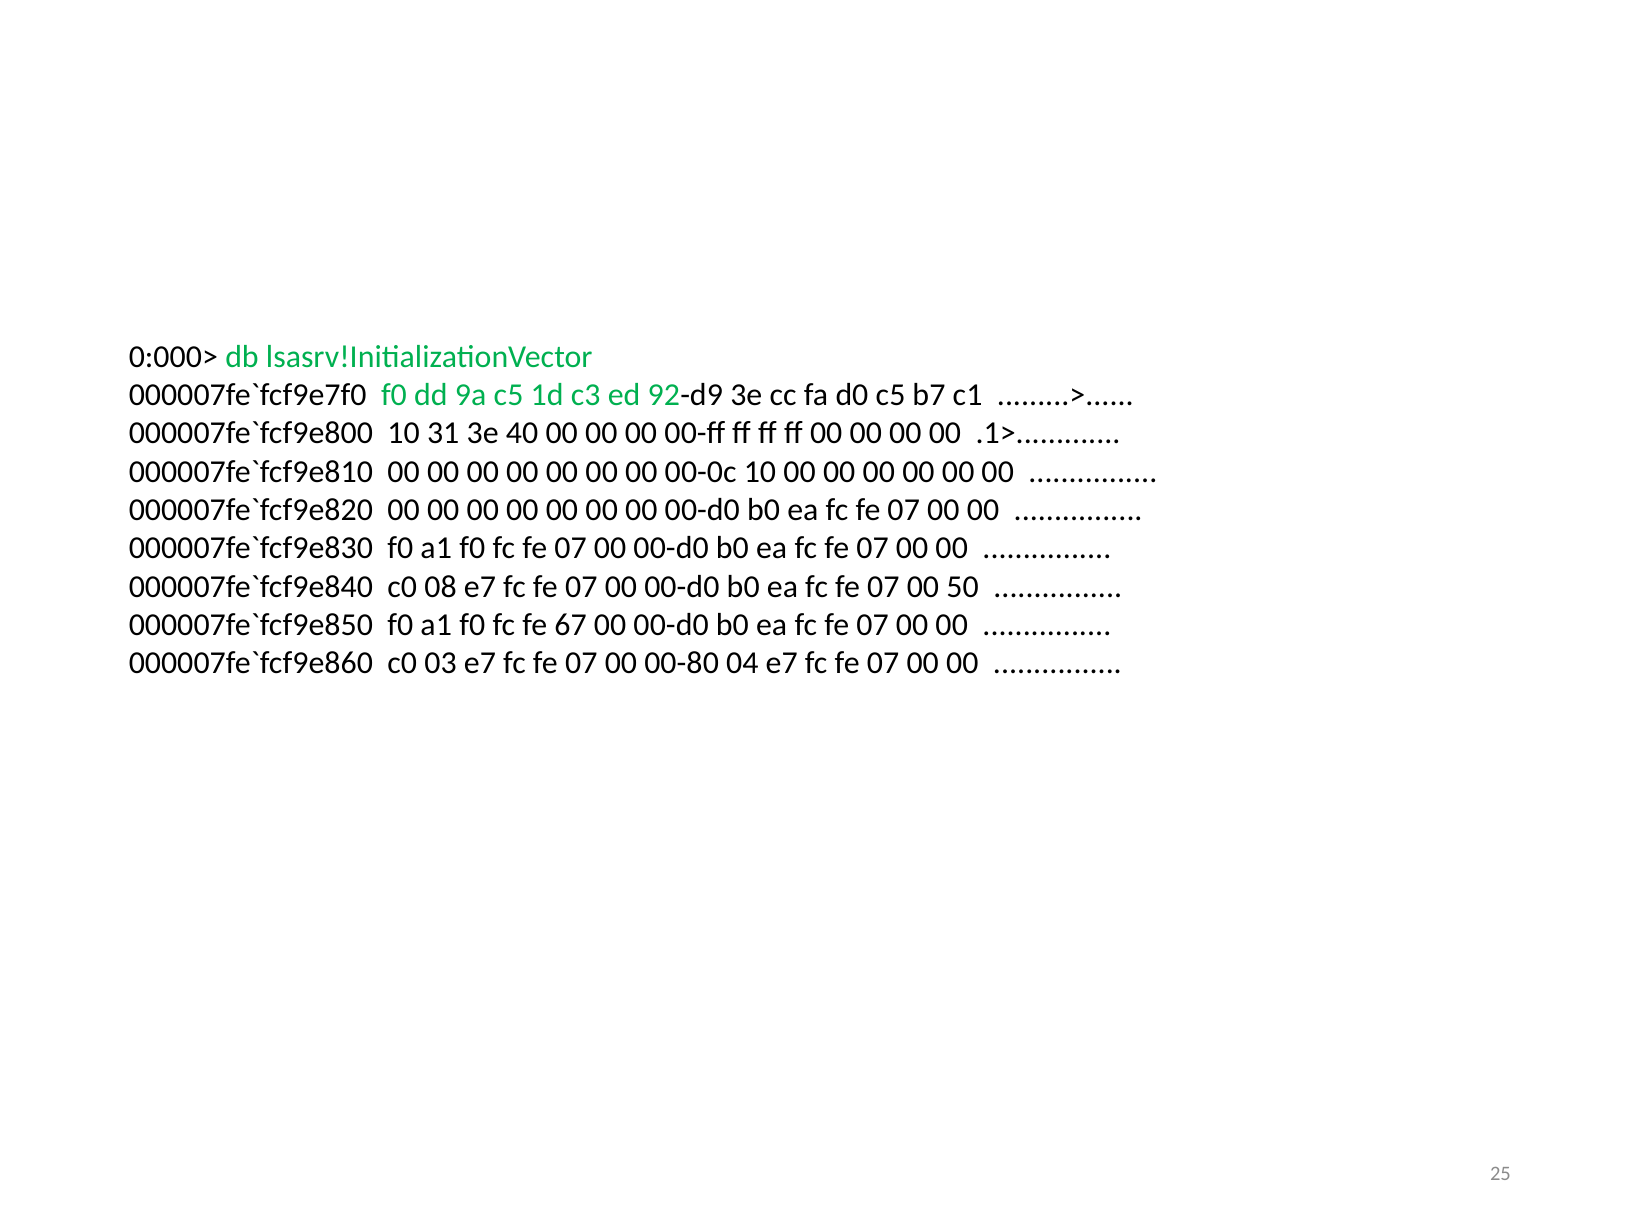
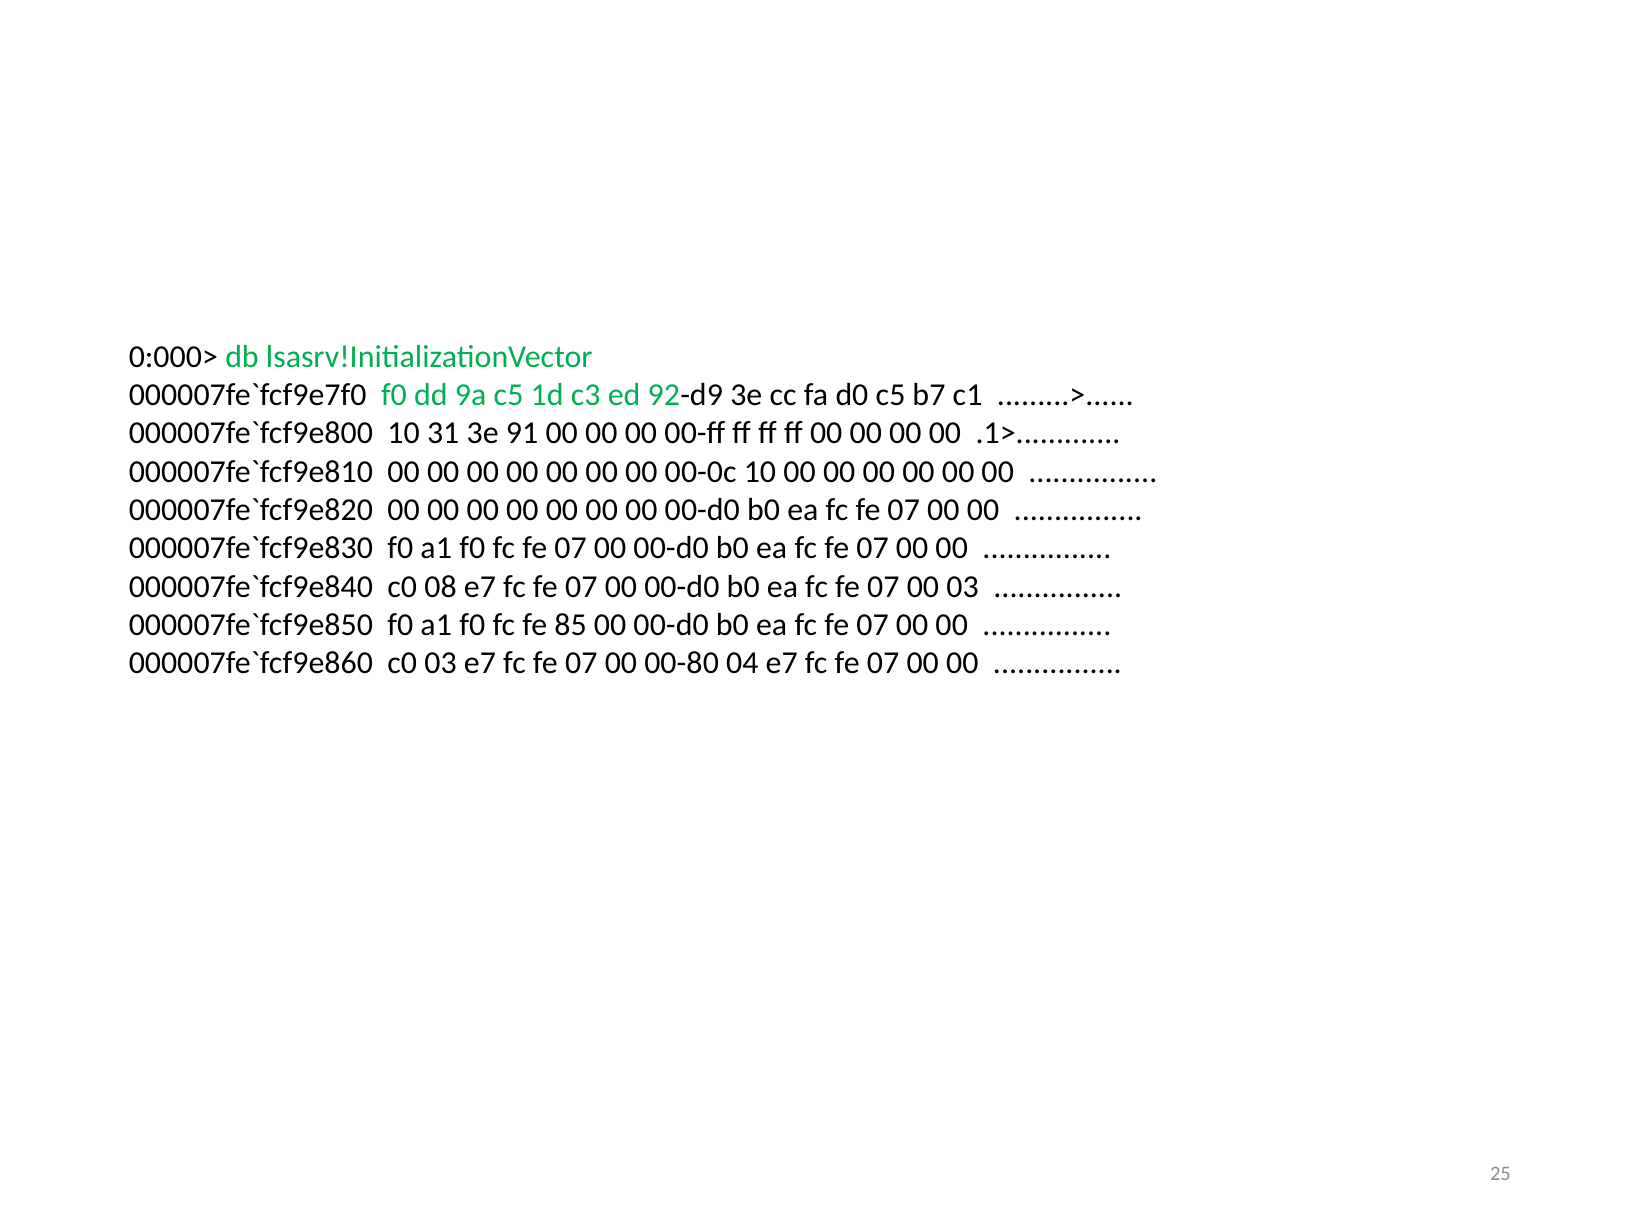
40: 40 -> 91 (522, 433)
00 50: 50 -> 03 (963, 587)
67: 67 -> 85 (571, 625)
